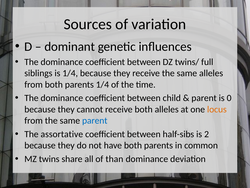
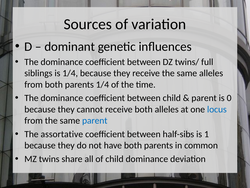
locus colour: orange -> blue (217, 109)
2: 2 -> 1 (207, 134)
of than: than -> child (114, 159)
